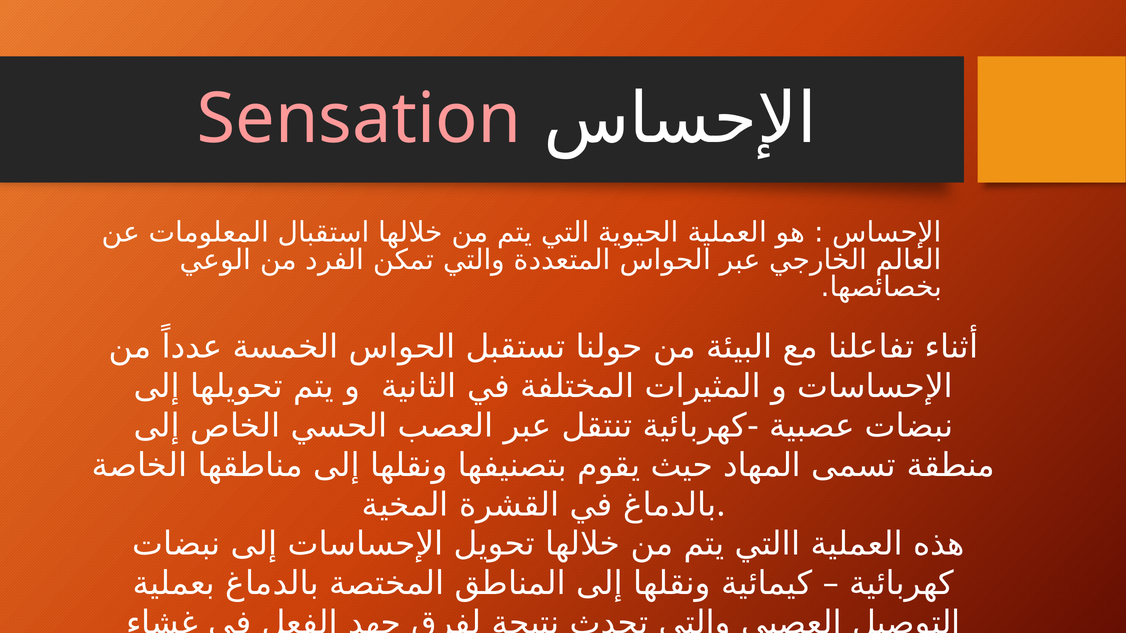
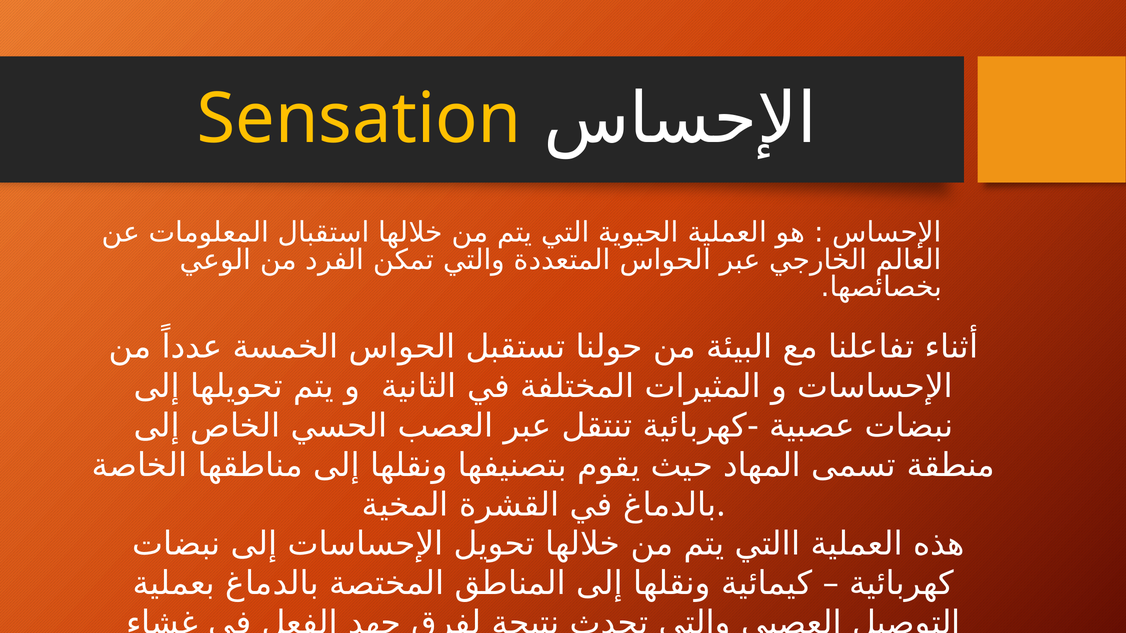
Sensation colour: pink -> yellow (359, 119)
